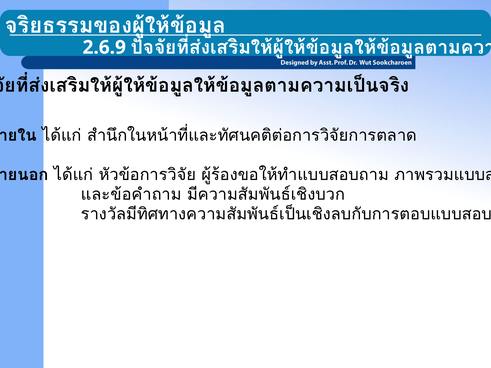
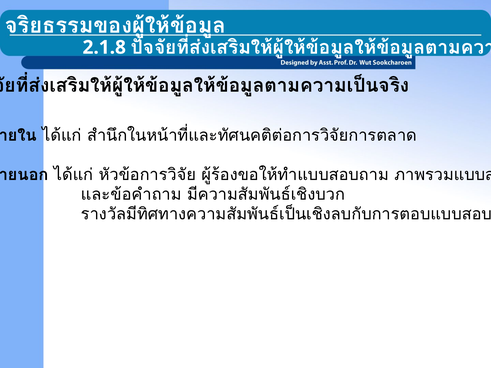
2.6.9: 2.6.9 -> 2.1.8 (104, 47)
